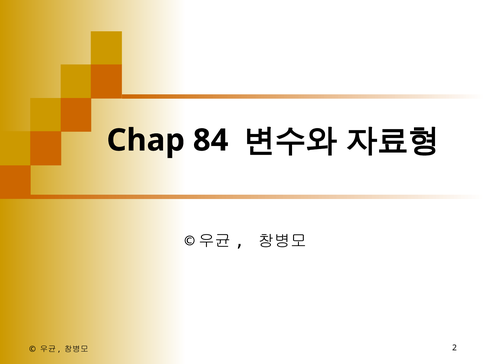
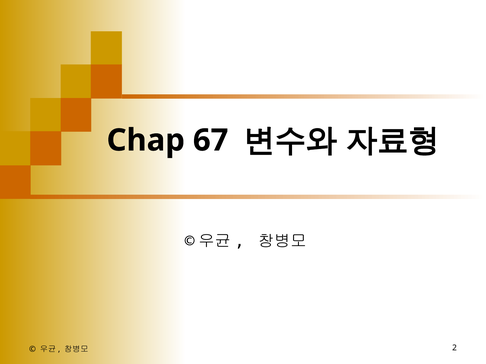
84: 84 -> 67 (211, 141)
